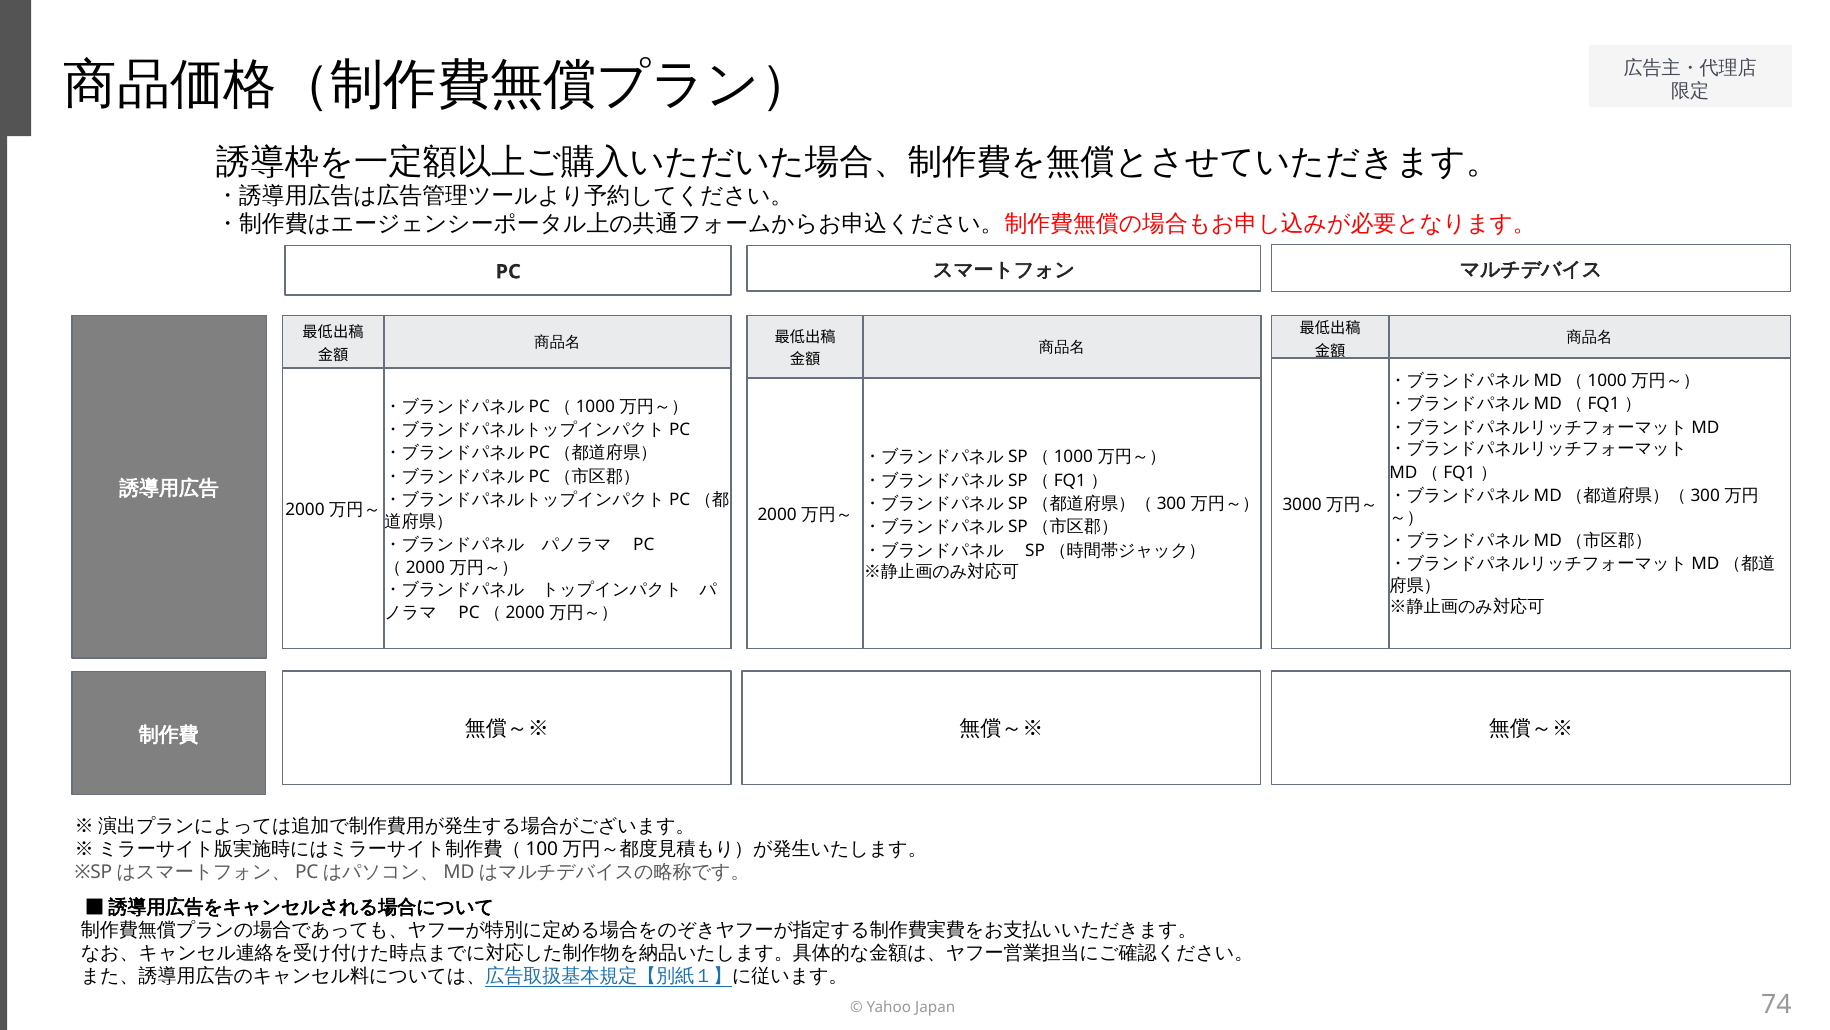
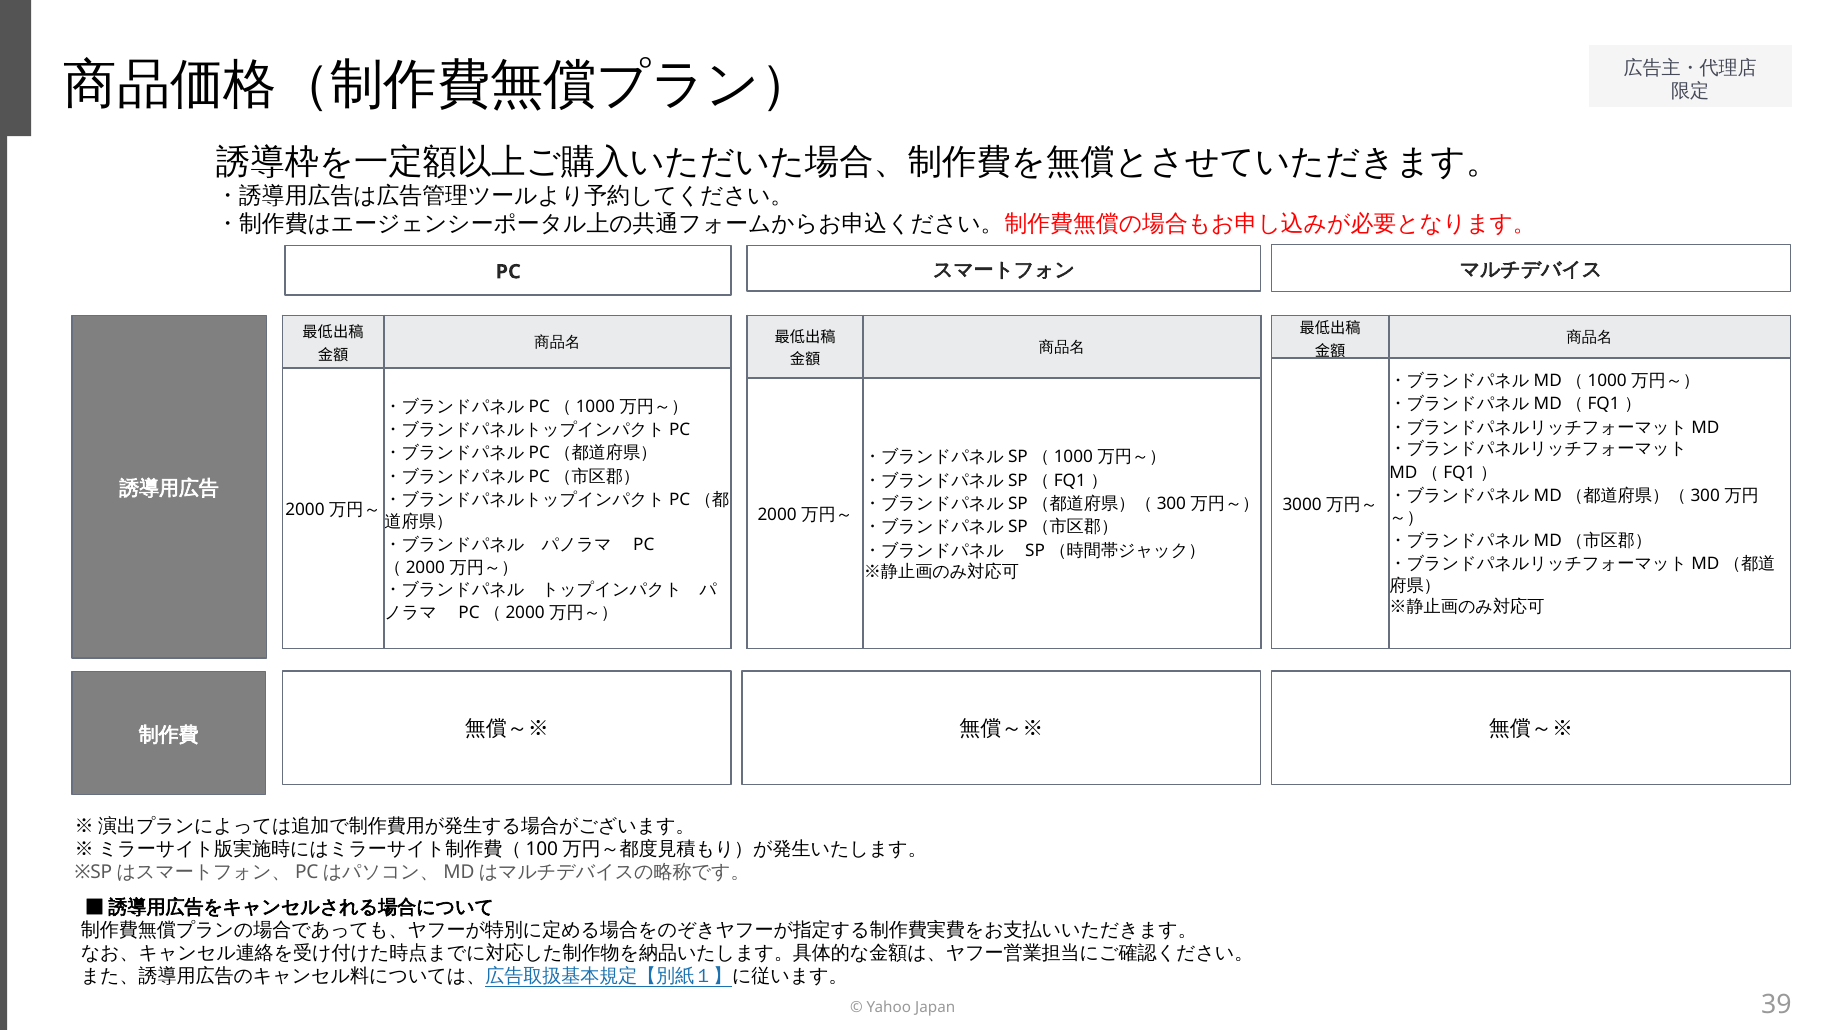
74: 74 -> 39 (1776, 1004)
